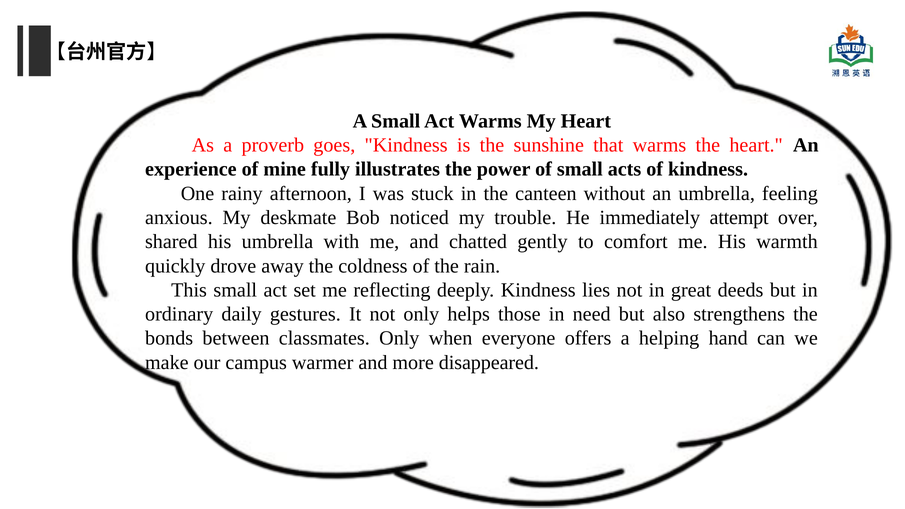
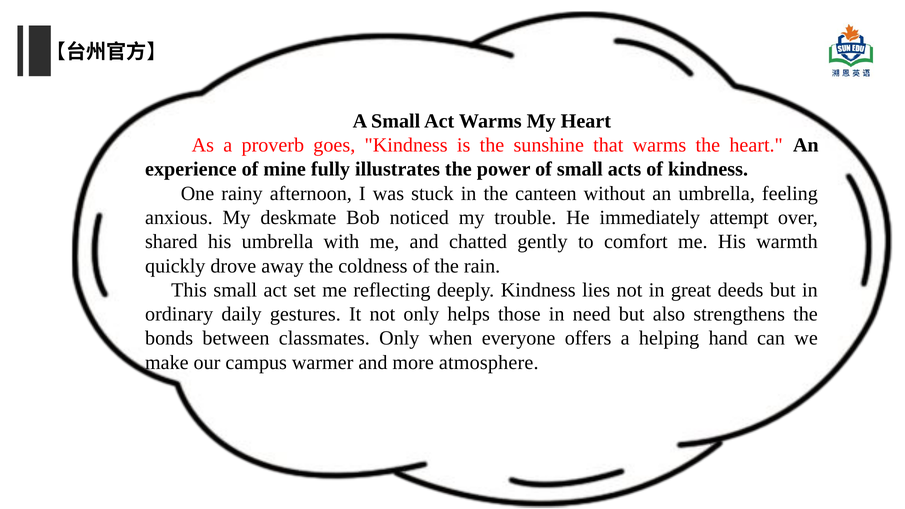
disappeared: disappeared -> atmosphere (489, 362)
